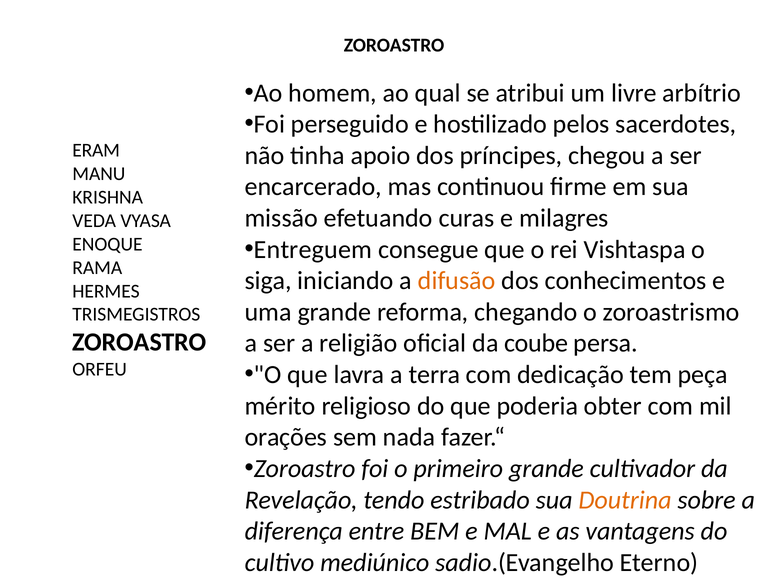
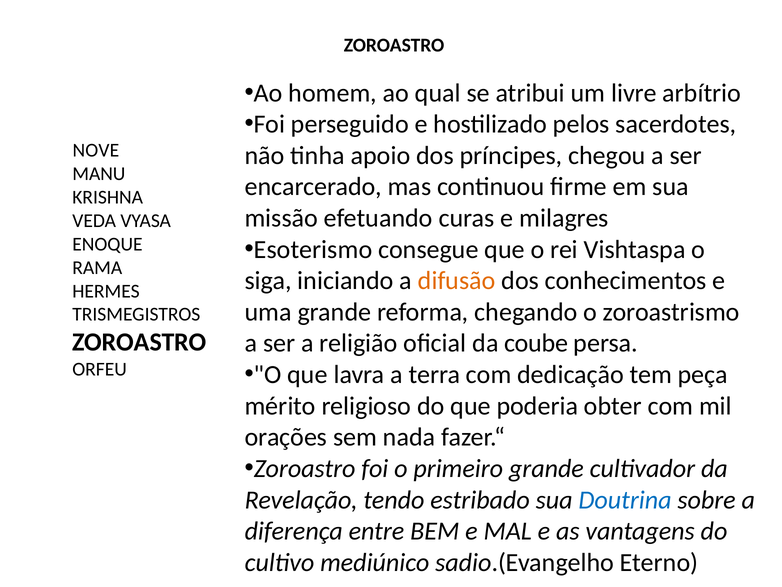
ERAM: ERAM -> NOVE (96, 150)
Entreguem: Entreguem -> Esoterismo (313, 249)
Doutrina colour: orange -> blue (625, 499)
